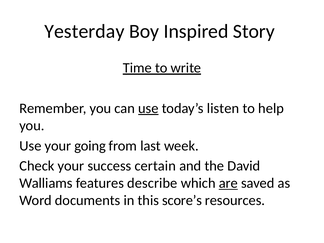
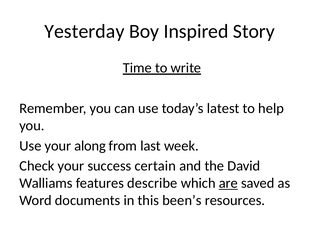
use underline: present -> none (148, 108)
listen: listen -> latest (223, 108)
going: going -> along (90, 146)
score’s: score’s -> been’s (182, 200)
